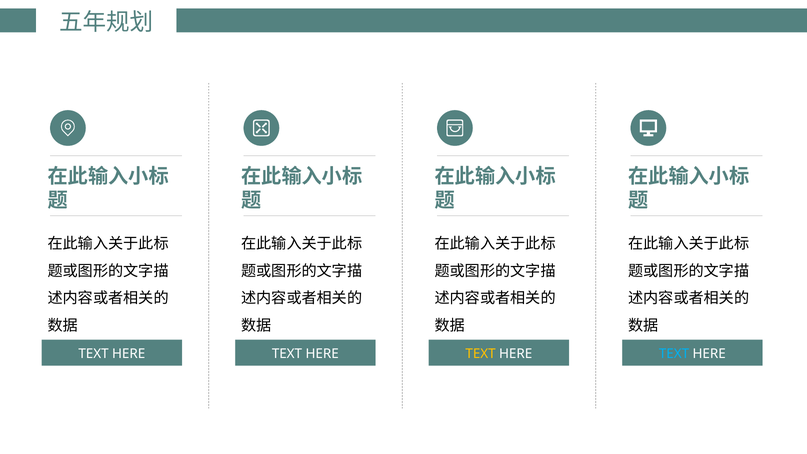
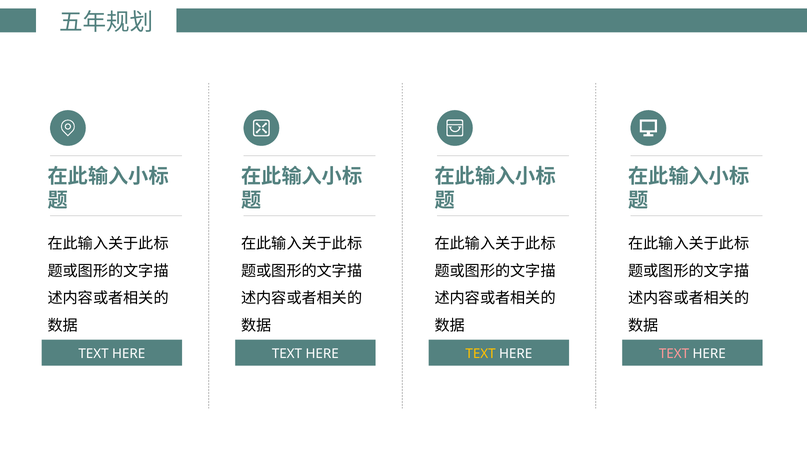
TEXT colour: light blue -> pink (674, 354)
